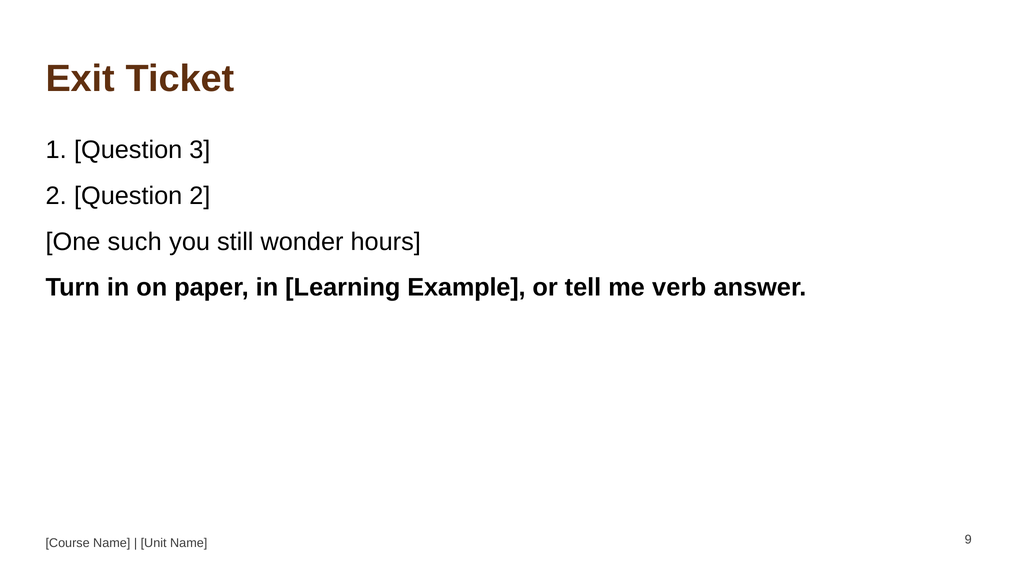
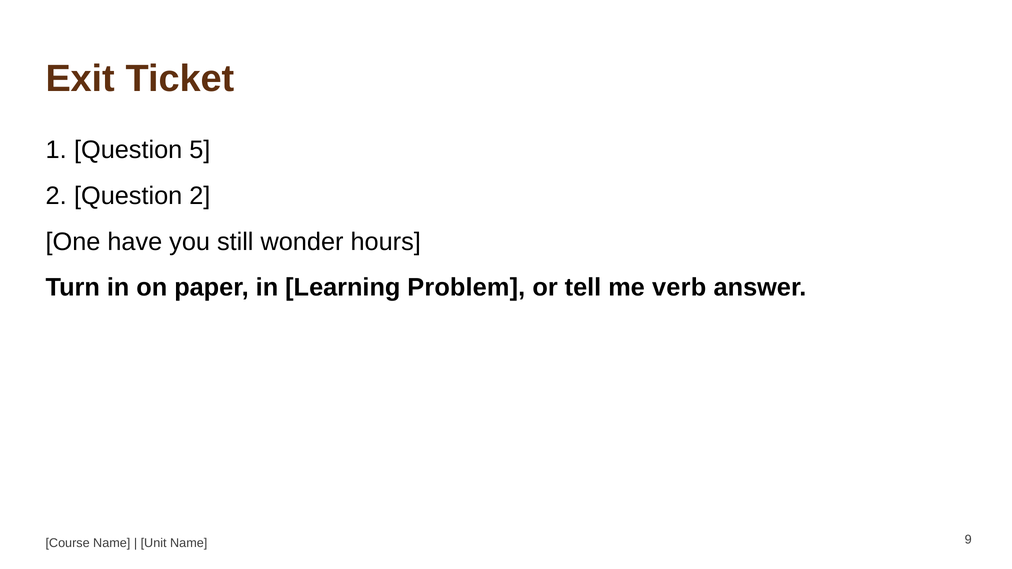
3: 3 -> 5 (200, 150)
such: such -> have (135, 242)
Example: Example -> Problem (466, 288)
